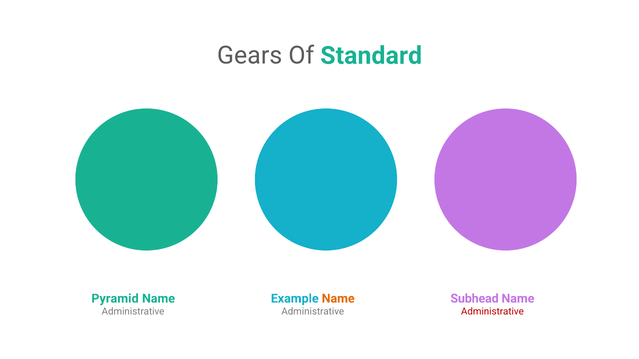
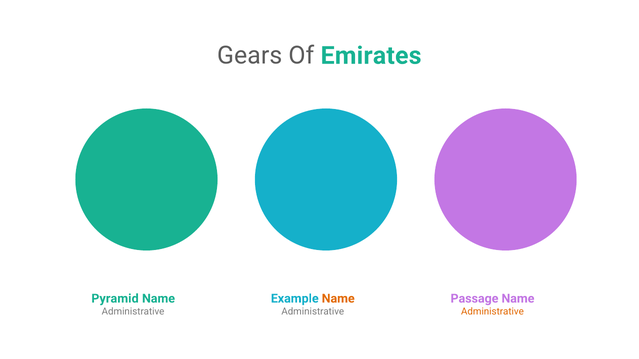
Standard: Standard -> Emirates (371, 56)
Subhead: Subhead -> Passage (474, 299)
Administrative colour: red -> orange (492, 312)
